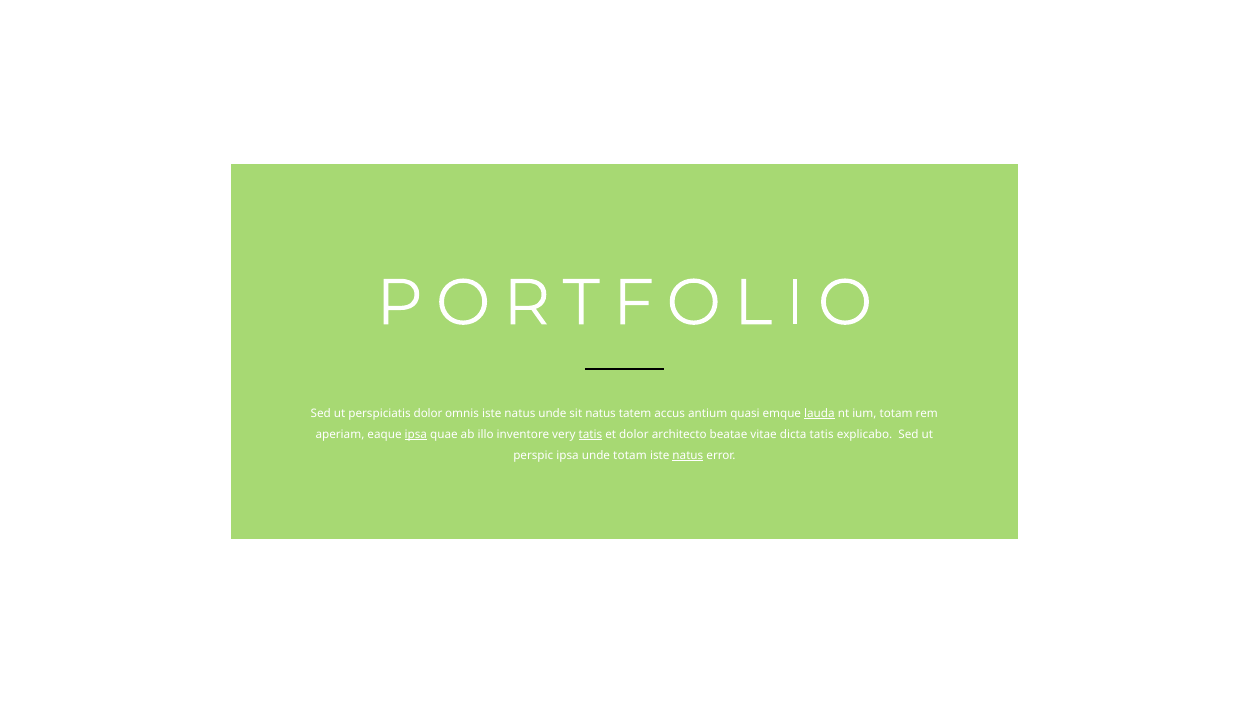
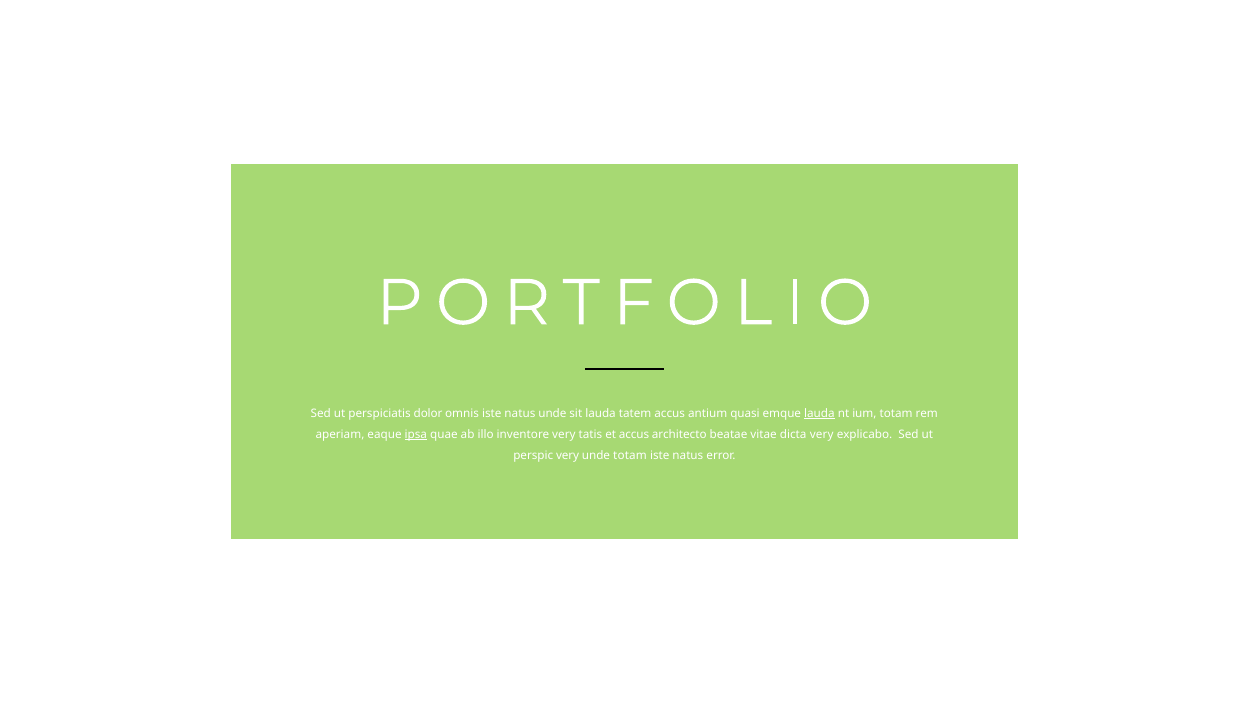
sit natus: natus -> lauda (601, 413)
tatis underline: present -> none (590, 434)
et dolor: dolor -> accus (634, 434)
dicta tatis: tatis -> very (822, 434)
perspic ipsa: ipsa -> very (568, 455)
natus underline: present -> none (688, 455)
